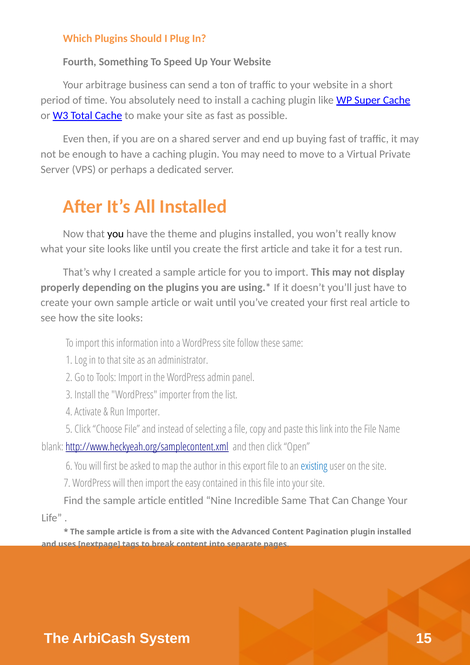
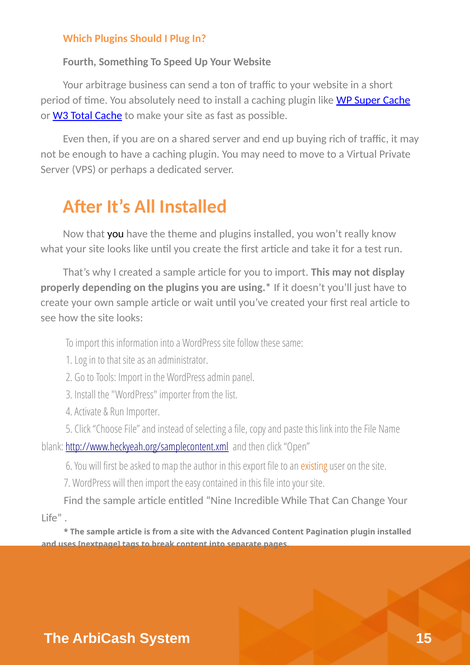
buying fast: fast -> rich (337, 139)
existing colour: blue -> orange (314, 466)
Incredible Same: Same -> While (294, 501)
